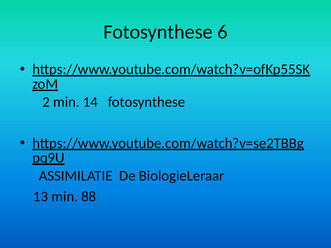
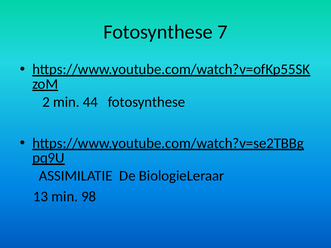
6: 6 -> 7 (222, 32)
14: 14 -> 44 (90, 102)
88: 88 -> 98 (89, 197)
